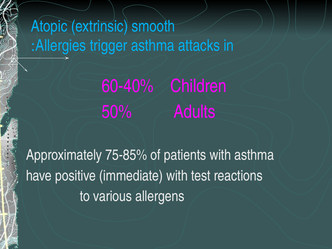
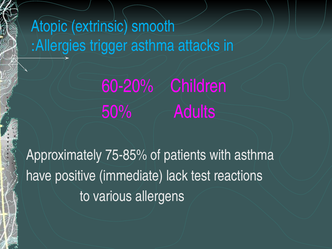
60-40%: 60-40% -> 60-20% (128, 86)
immediate with: with -> lack (177, 176)
